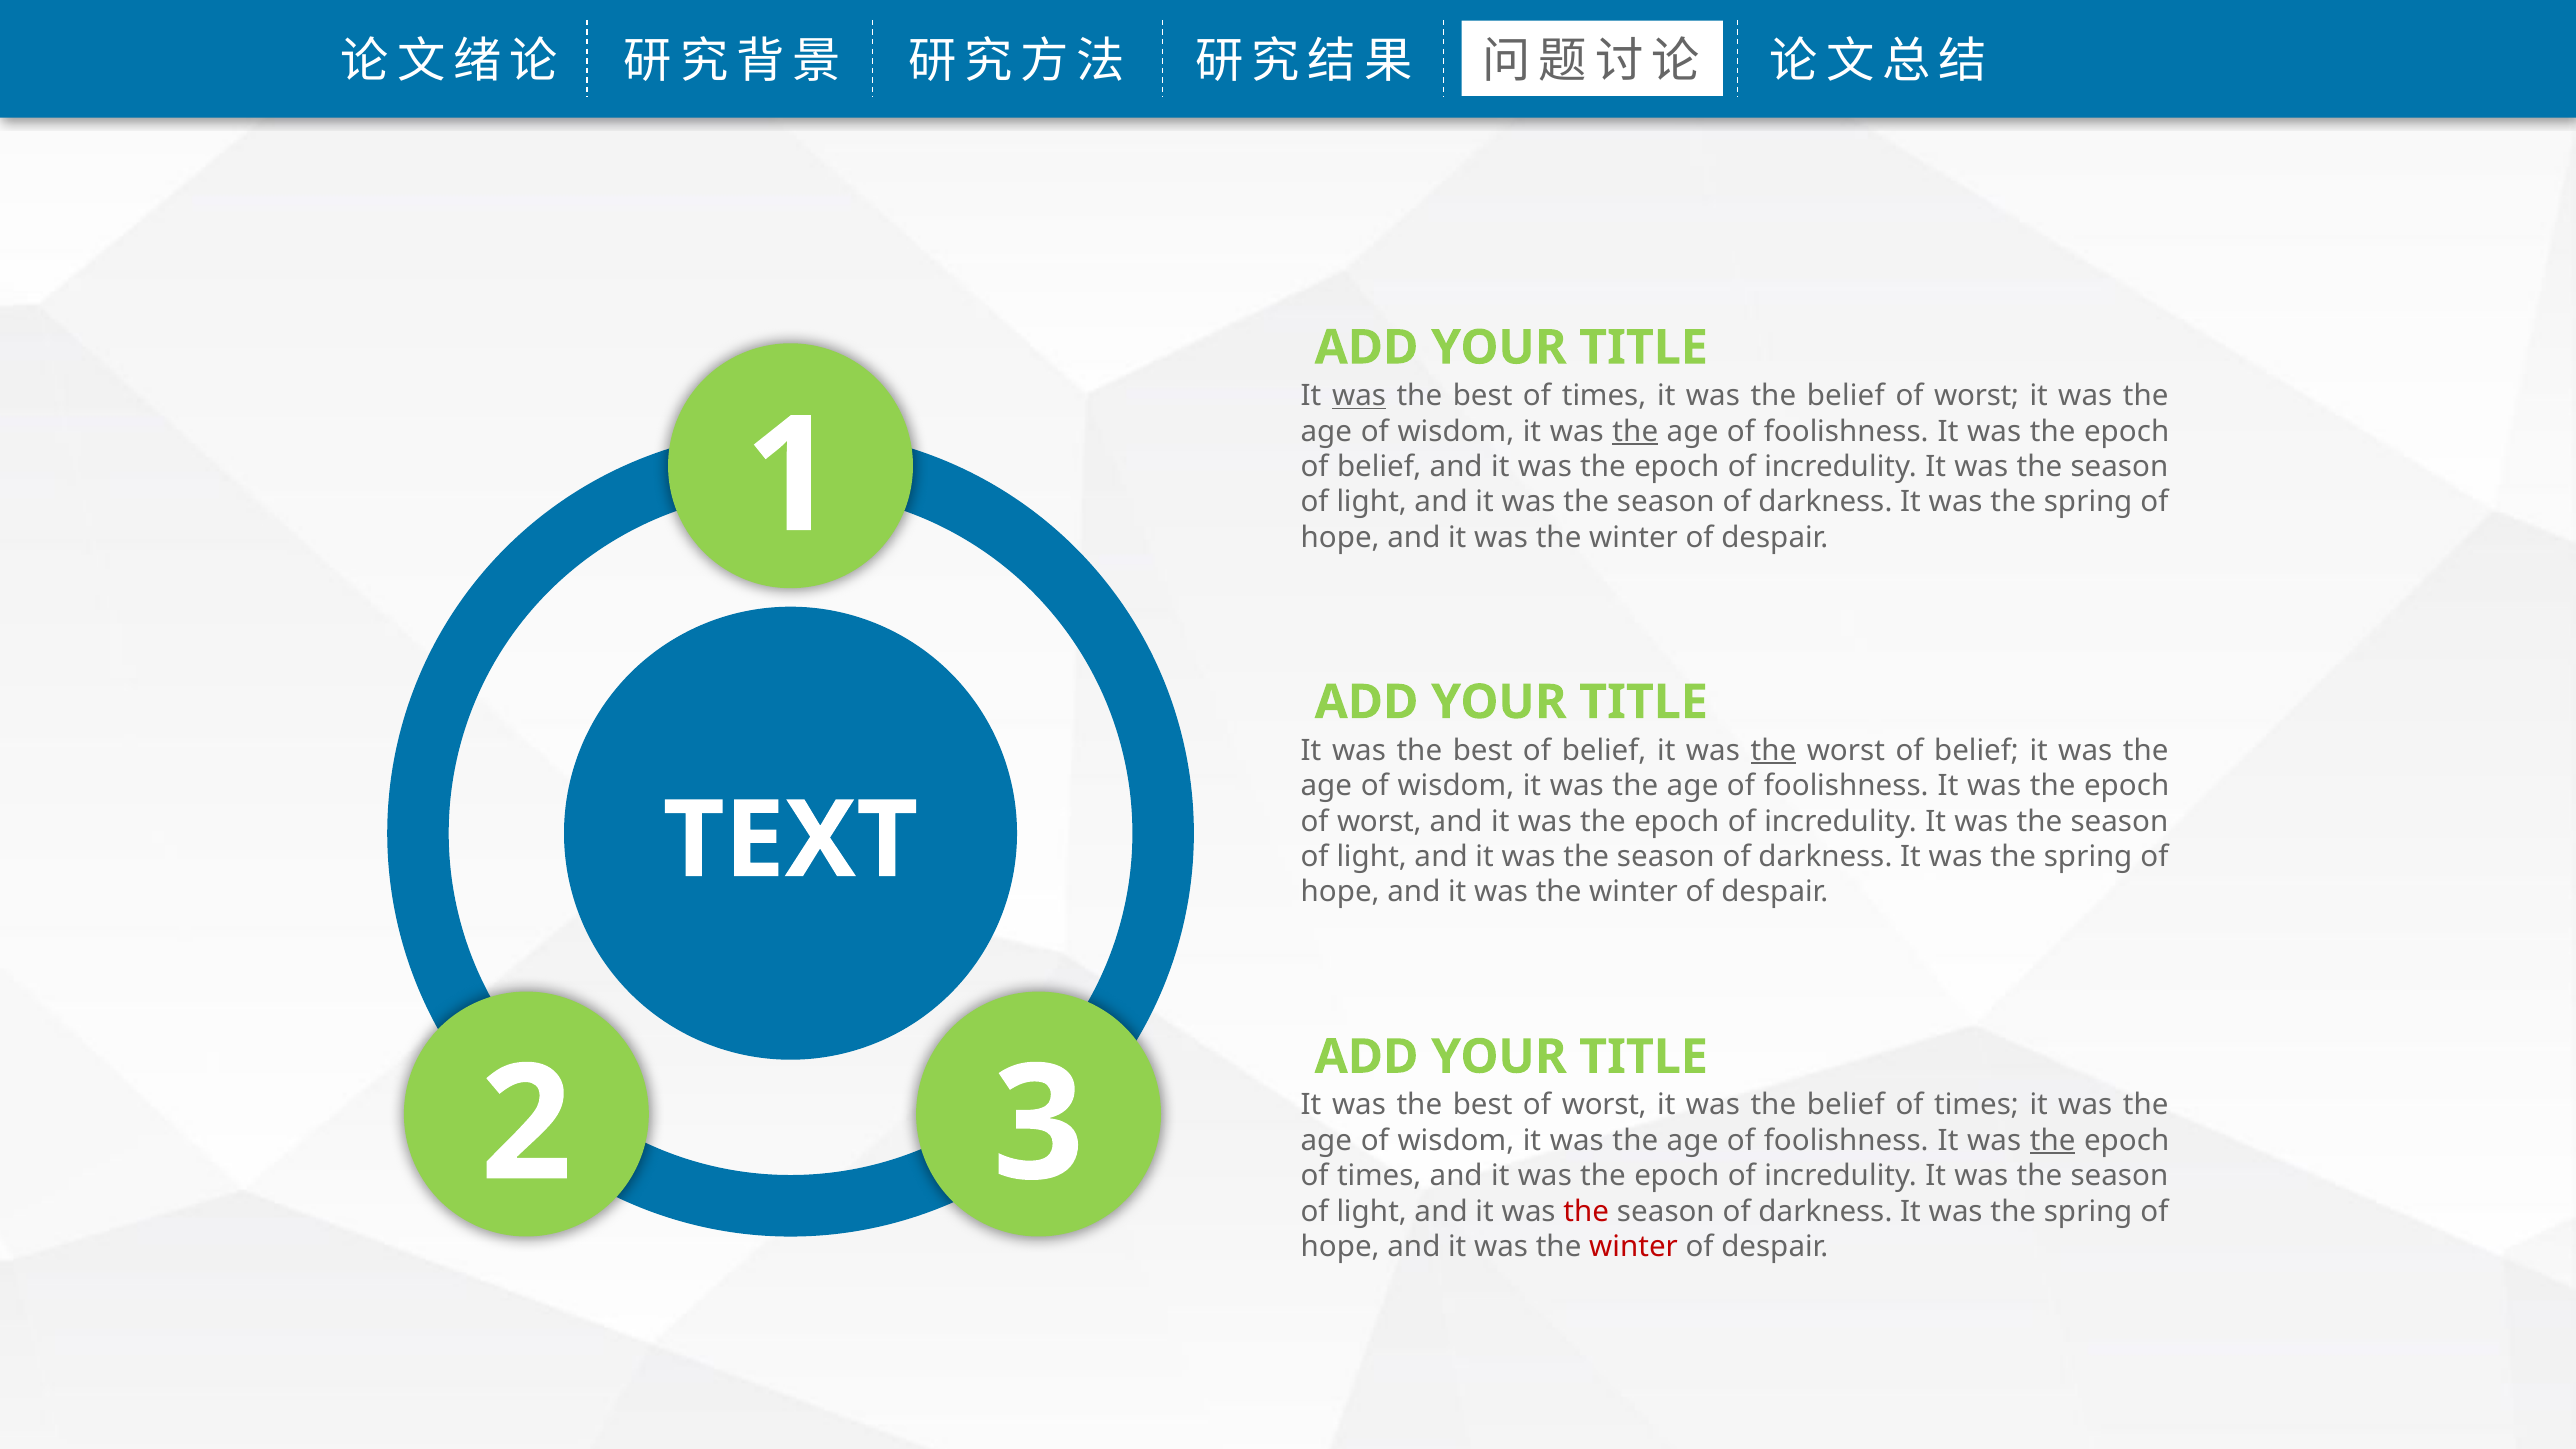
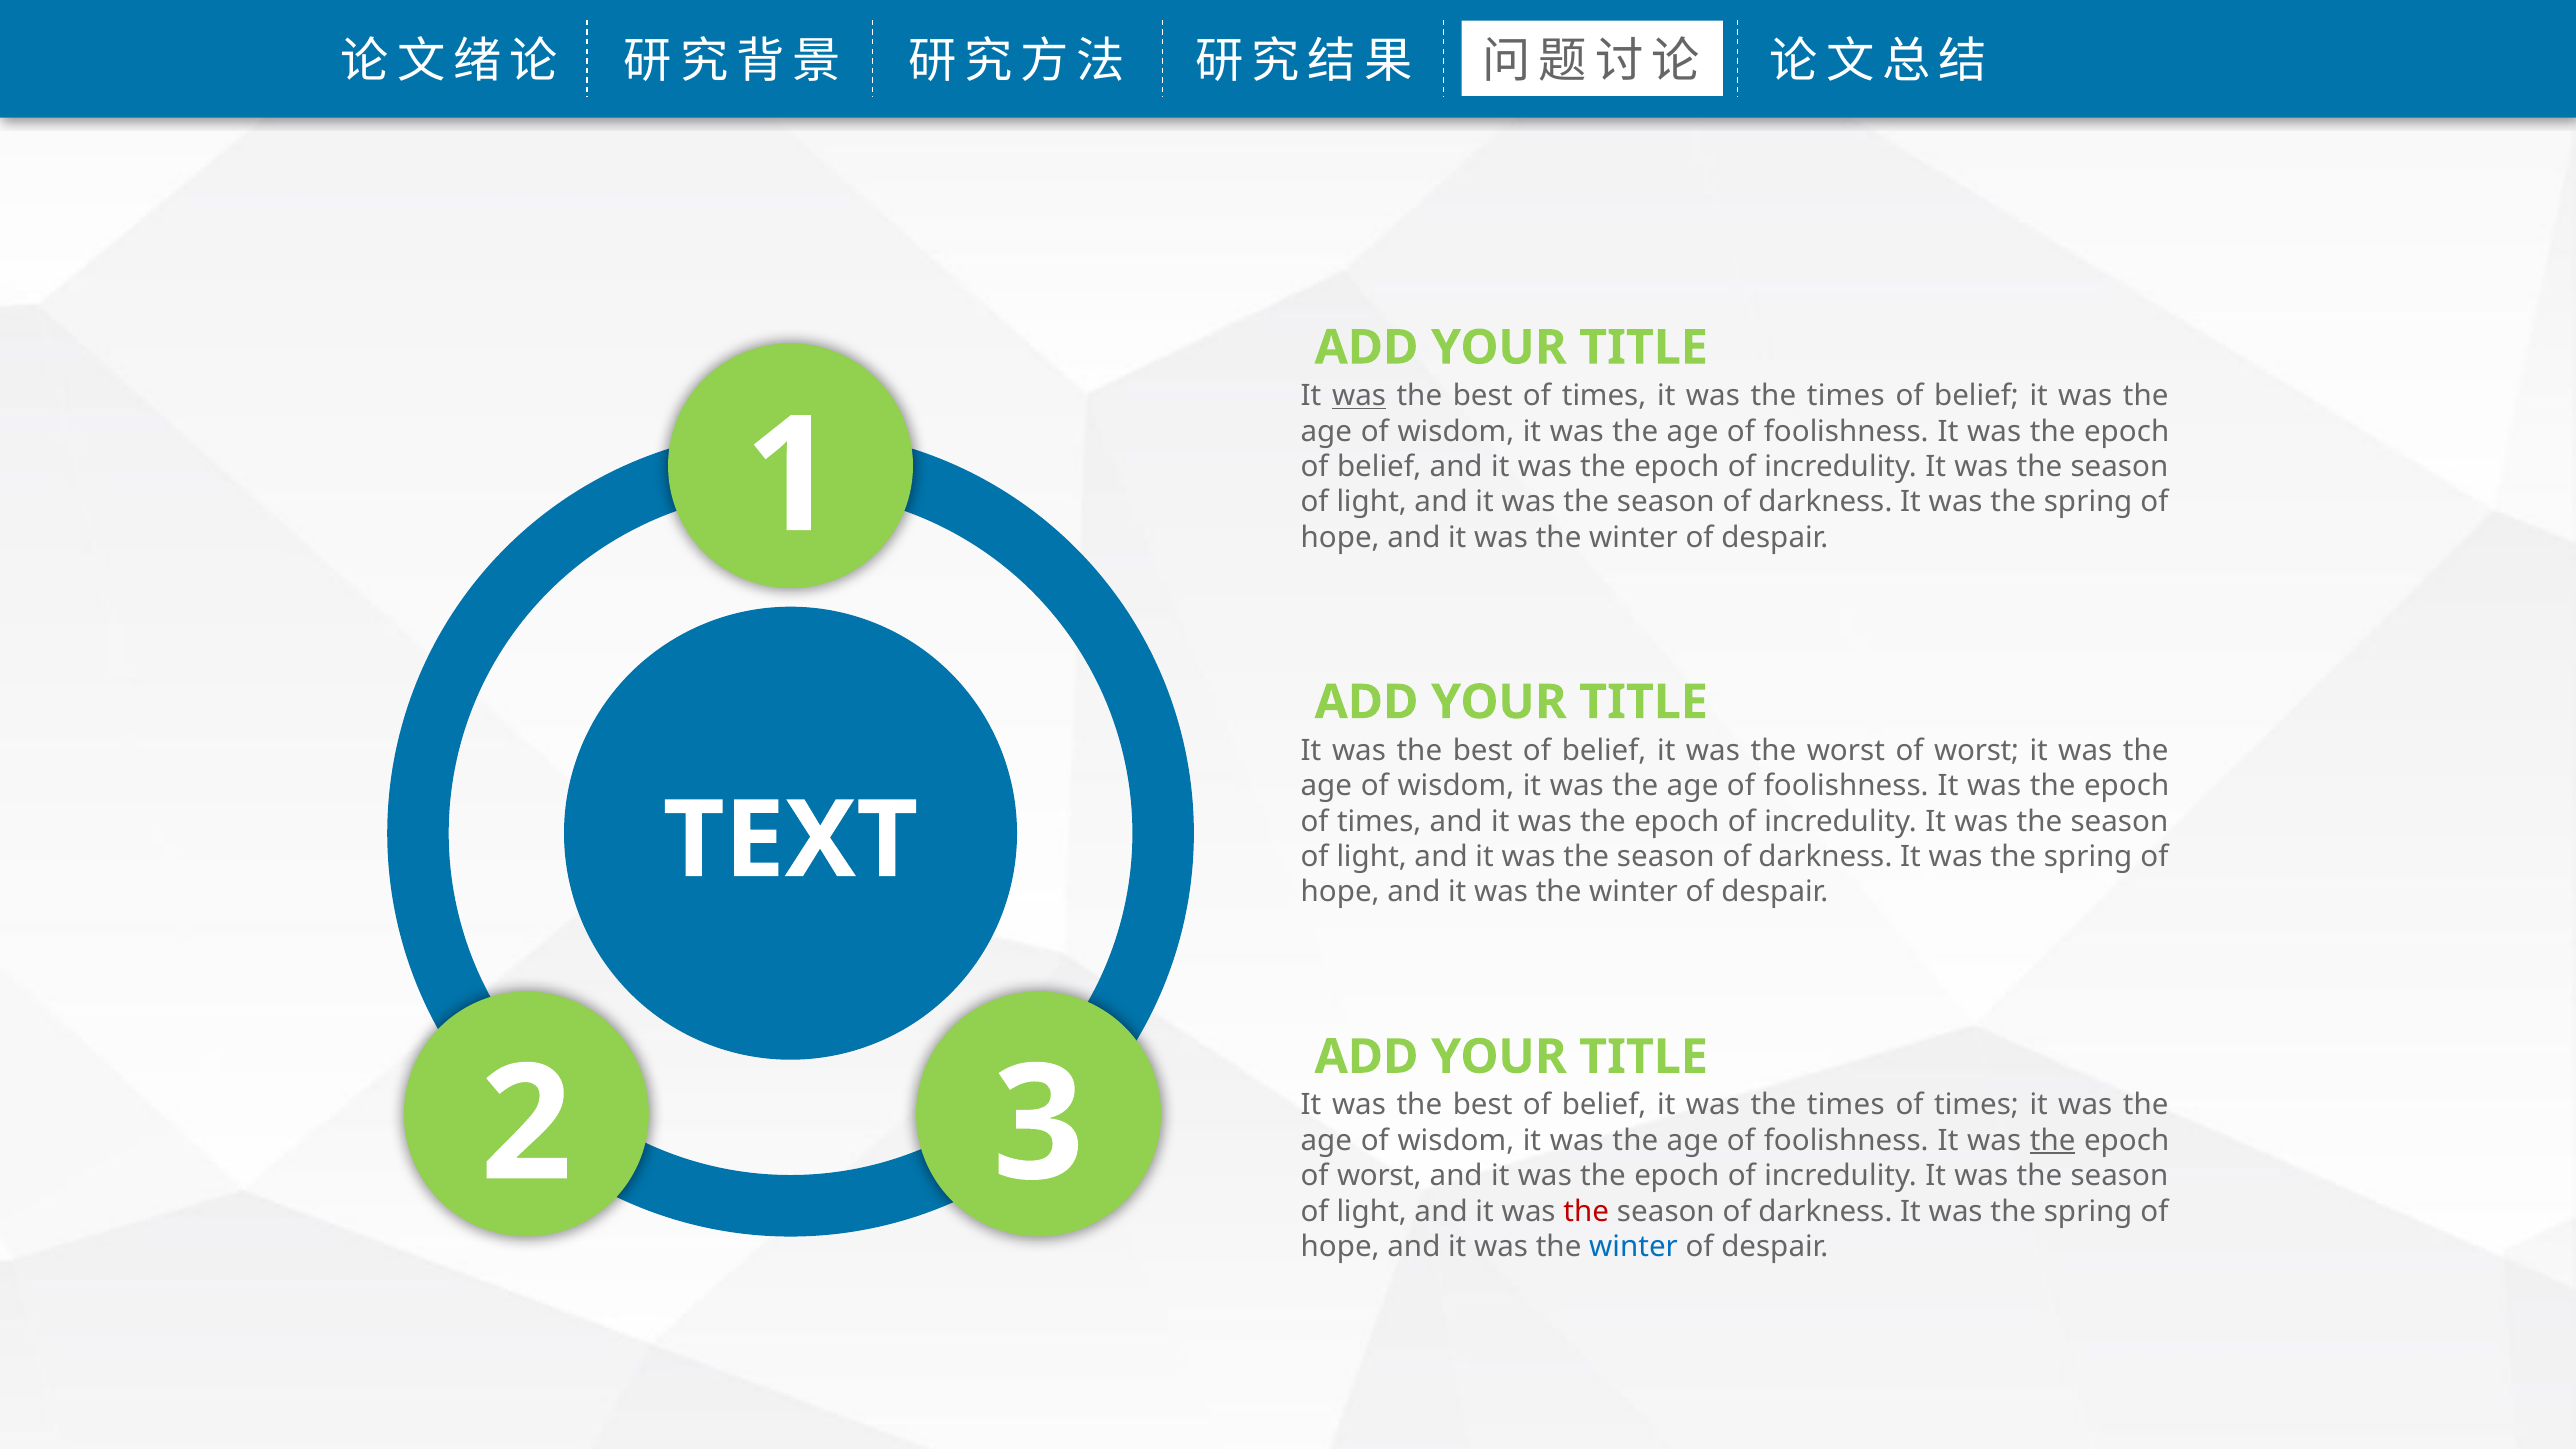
belief: belief -> times (1846, 396)
worst: worst -> belief (1977, 396)
the underline: present -> none (1635, 431)
the underline: present -> none (1773, 750)
worst of belief: belief -> worst (1977, 750)
worst: worst -> times (1379, 821)
worst: worst -> belief (1604, 1105)
belief: belief -> times (1846, 1105)
times: times -> worst (1379, 1176)
winter colour: red -> blue (1634, 1247)
